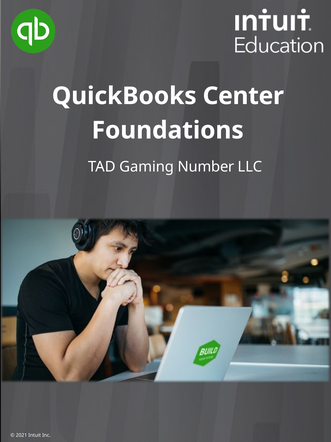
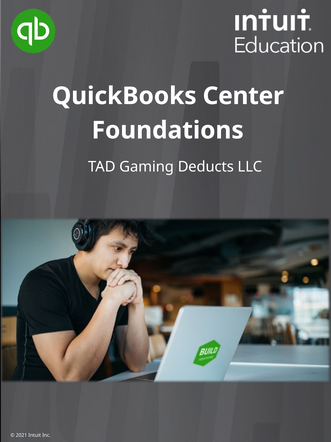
Number: Number -> Deducts (206, 167)
